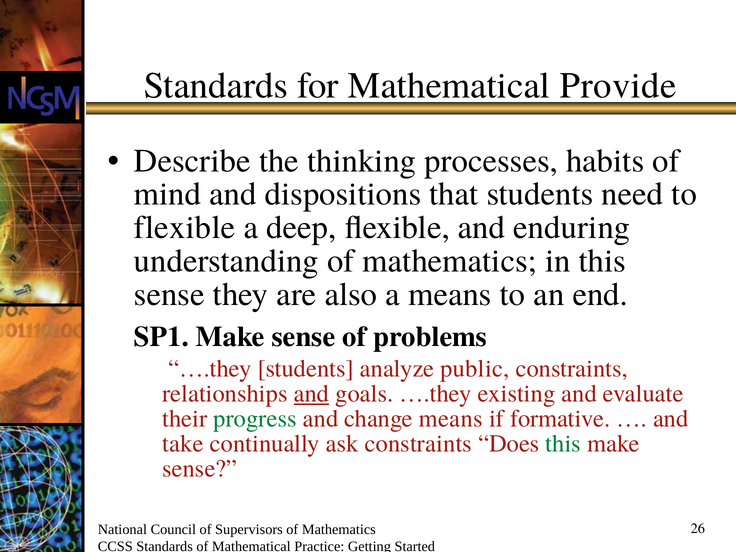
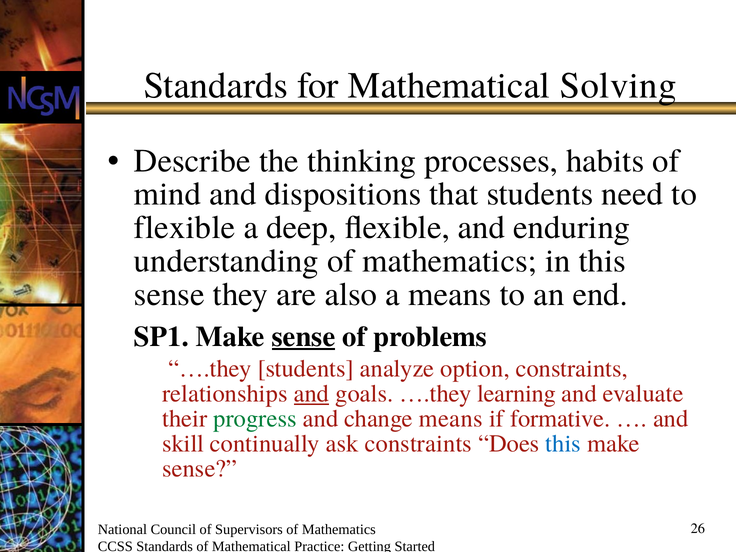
Provide: Provide -> Solving (618, 85)
sense underline: none -> present (304, 337)
public: public -> option (475, 369)
existing: existing -> learning (517, 394)
take: take -> skill (183, 444)
this colour: green -> blue (563, 444)
